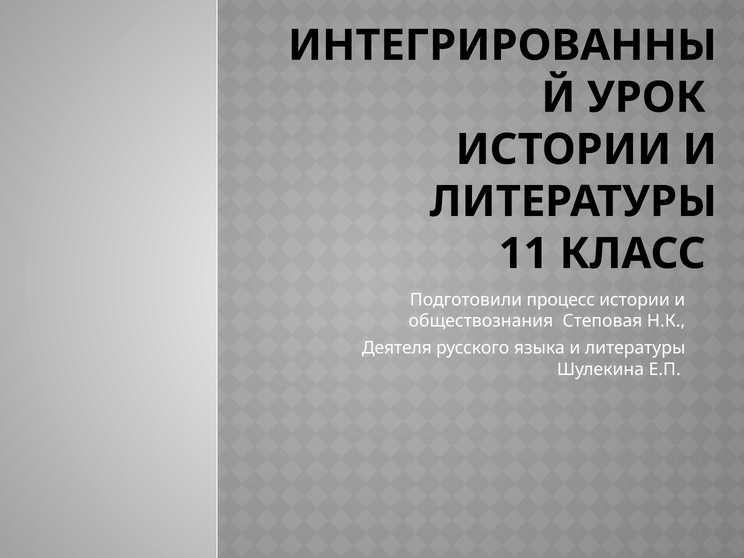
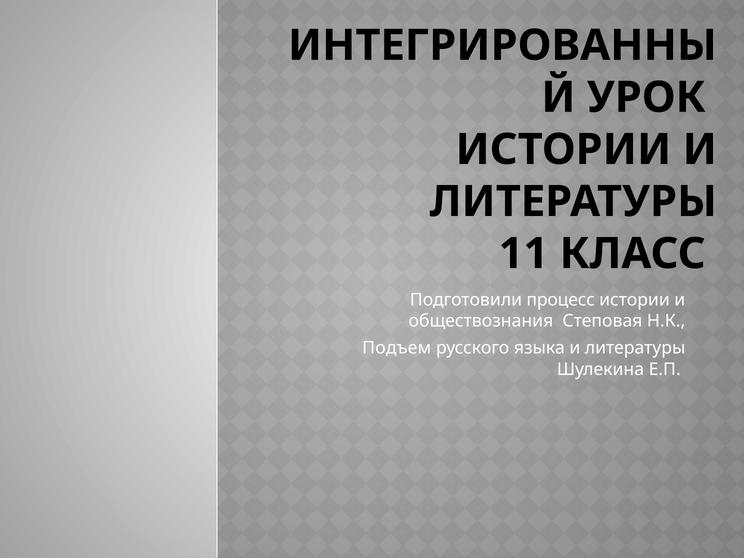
Деятеля: Деятеля -> Подъем (397, 348)
